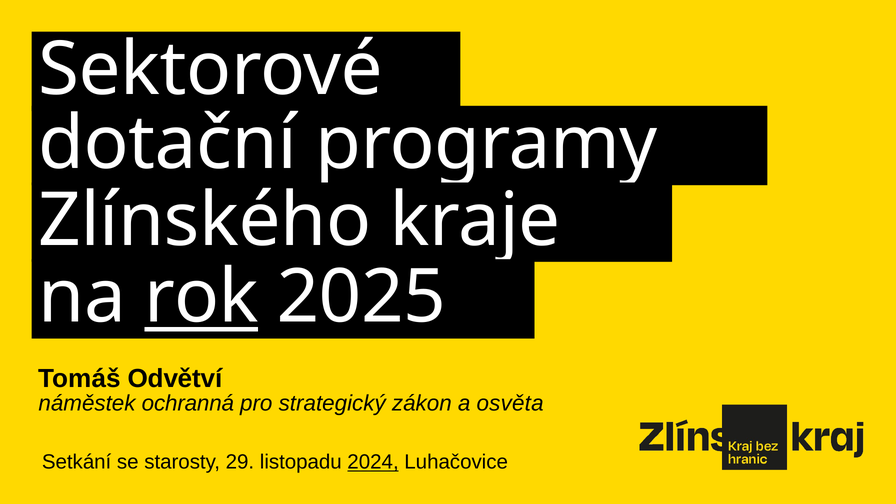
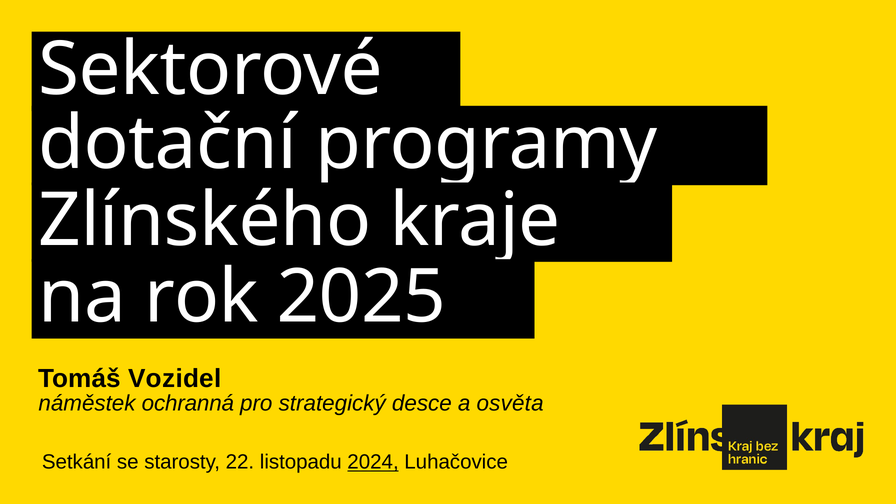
rok underline: present -> none (202, 297)
Odvětví: Odvětví -> Vozidel (175, 379)
zákon: zákon -> desce (422, 403)
29: 29 -> 22 (240, 462)
